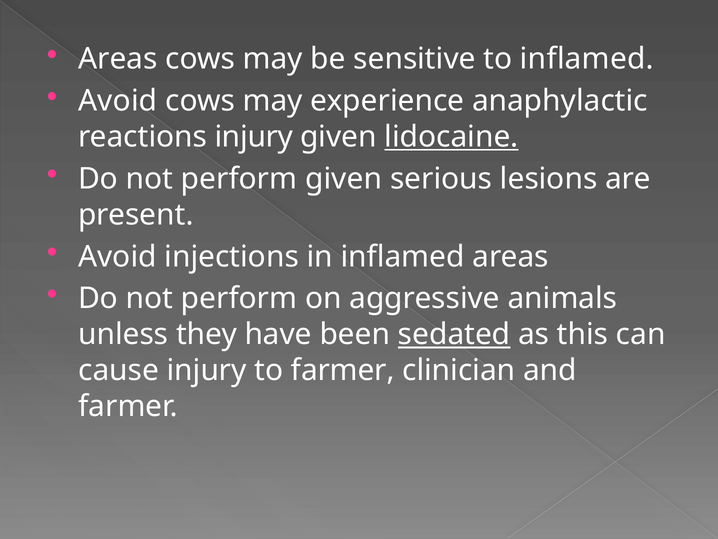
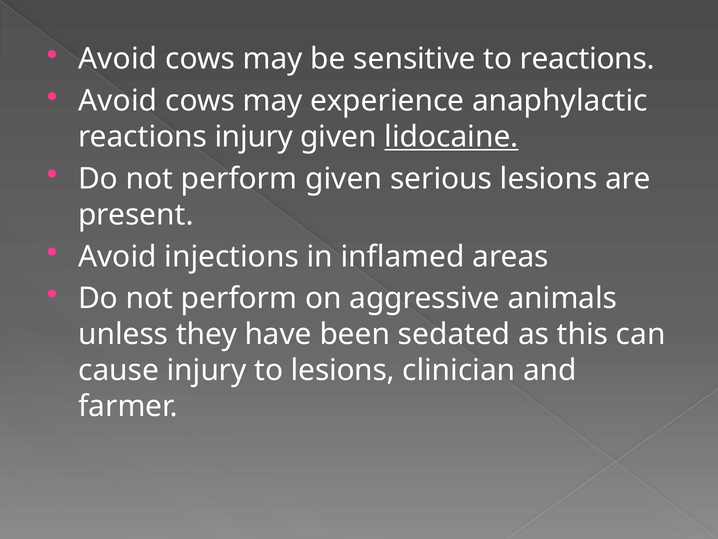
Areas: Areas -> Avoid (118, 59)
to inflamed: inflamed -> reactions (587, 59)
sedated underline: present -> none (454, 334)
to farmer: farmer -> lesions (343, 370)
